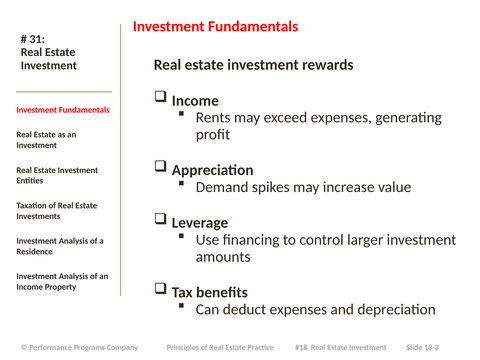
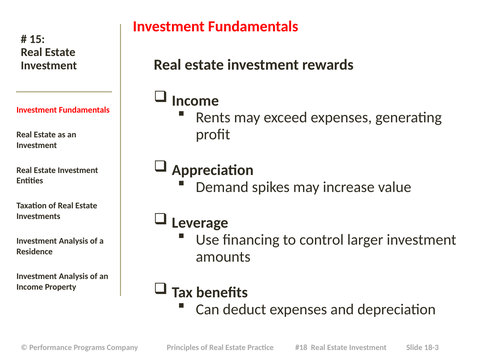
31: 31 -> 15 (37, 39)
